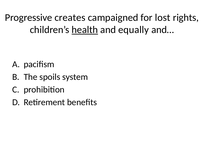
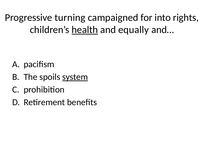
creates: creates -> turning (70, 18)
lost: lost -> into (163, 18)
system underline: none -> present (75, 77)
